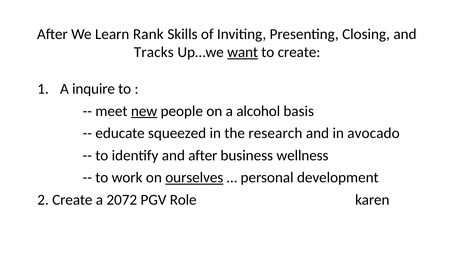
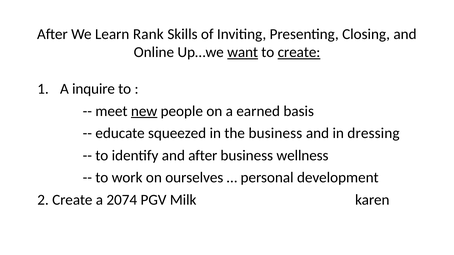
Tracks: Tracks -> Online (154, 52)
create underline: none -> present (299, 52)
alcohol: alcohol -> earned (258, 111)
the research: research -> business (275, 133)
avocado: avocado -> dressing (373, 133)
ourselves underline: present -> none (194, 178)
2072: 2072 -> 2074 (122, 200)
Role: Role -> Milk (183, 200)
